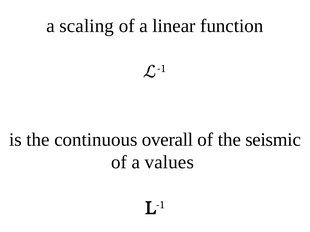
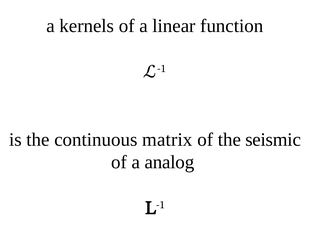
scaling: scaling -> kernels (87, 26)
overall: overall -> matrix (167, 140)
values: values -> analog (169, 163)
